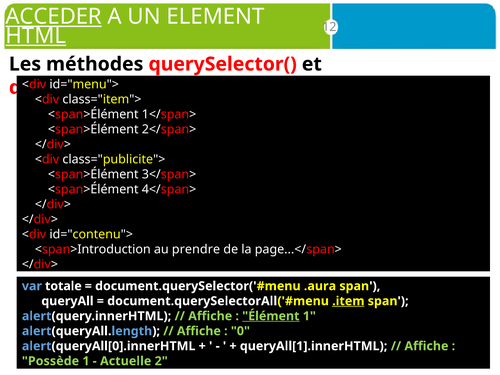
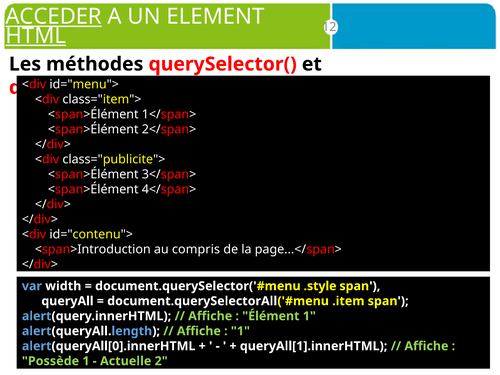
prendre: prendre -> compris (196, 249)
totale: totale -> width (63, 286)
.aura: .aura -> .style (320, 286)
.item underline: present -> none (348, 301)
Élément underline: present -> none (271, 316)
0: 0 -> 1 (240, 331)
